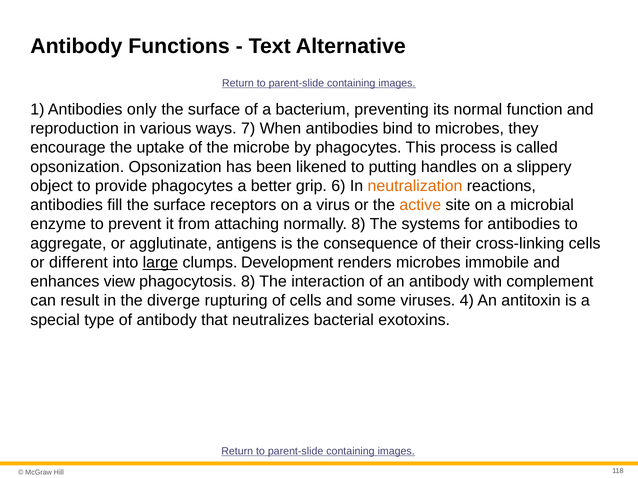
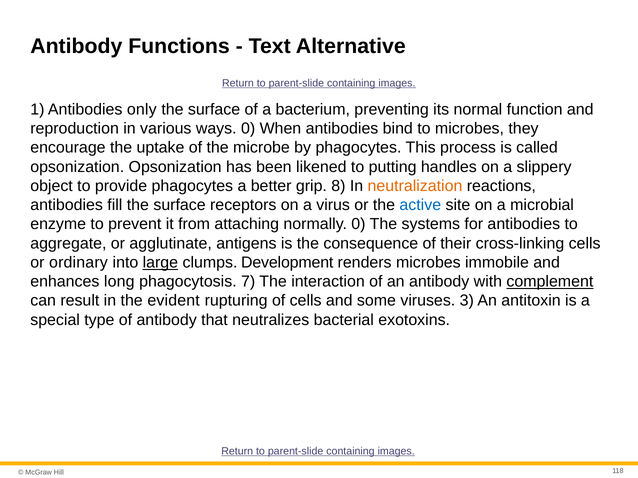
ways 7: 7 -> 0 (248, 129)
6: 6 -> 8 (338, 186)
active colour: orange -> blue (420, 205)
normally 8: 8 -> 0 (358, 224)
different: different -> ordinary (78, 263)
view: view -> long (119, 282)
phagocytosis 8: 8 -> 7 (248, 282)
complement underline: none -> present (550, 282)
diverge: diverge -> evident (174, 301)
4: 4 -> 3 (467, 301)
